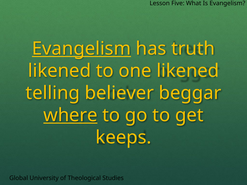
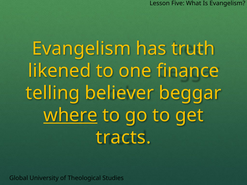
Evangelism underline: present -> none (81, 49)
one likened: likened -> finance (188, 71)
keeps: keeps -> tracts (123, 138)
